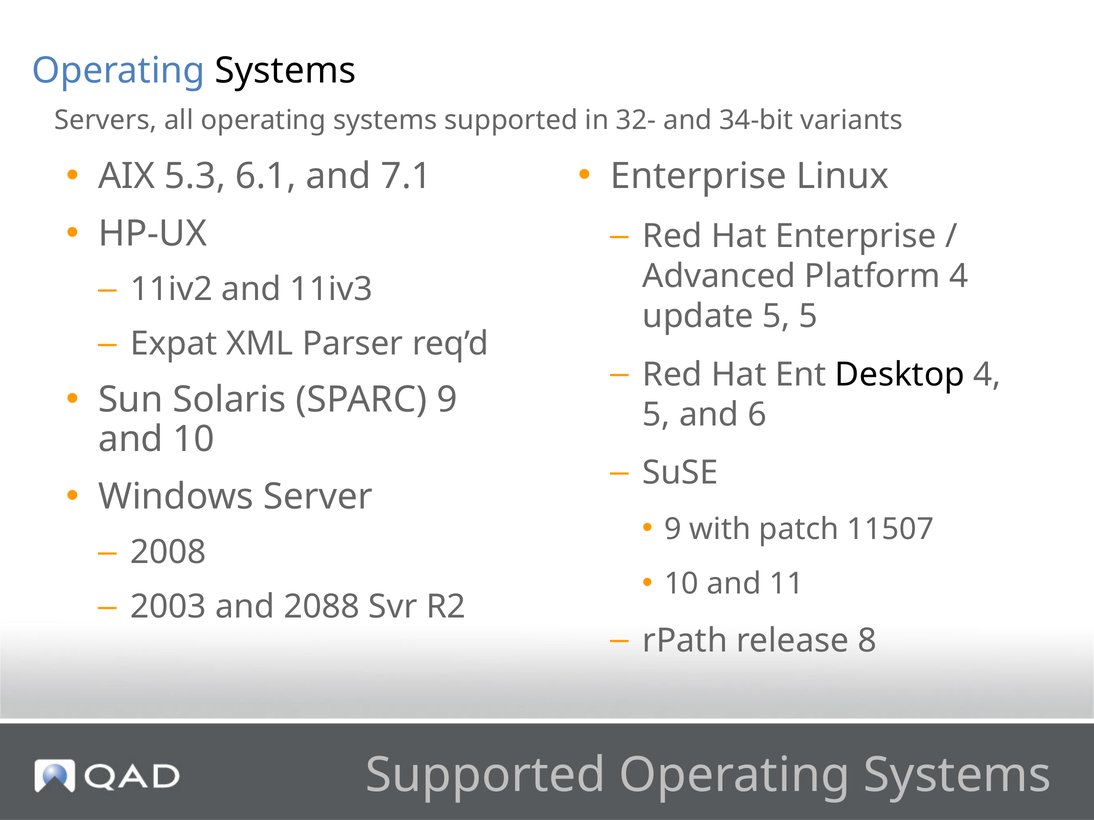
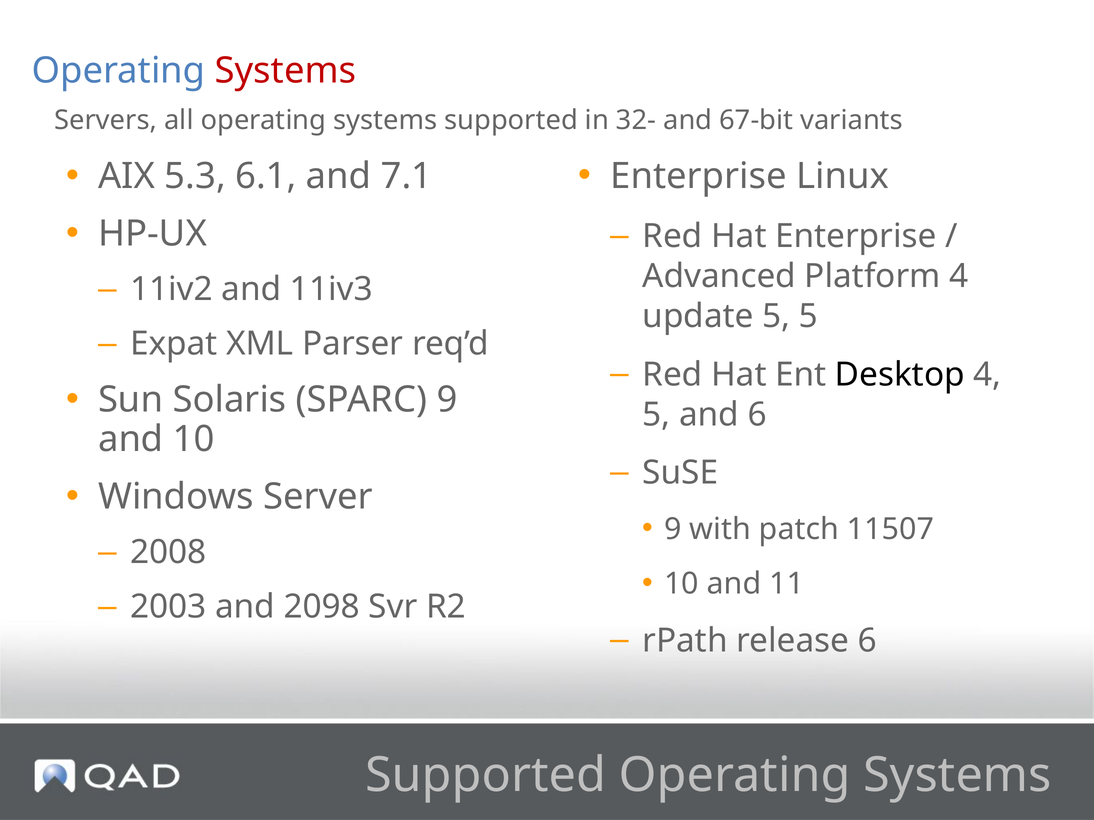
Systems colour: black -> red (286, 71)
34-bit: 34-bit -> 67-bit (756, 120)
2088: 2088 -> 2098 (322, 607)
release 8: 8 -> 6 (867, 641)
